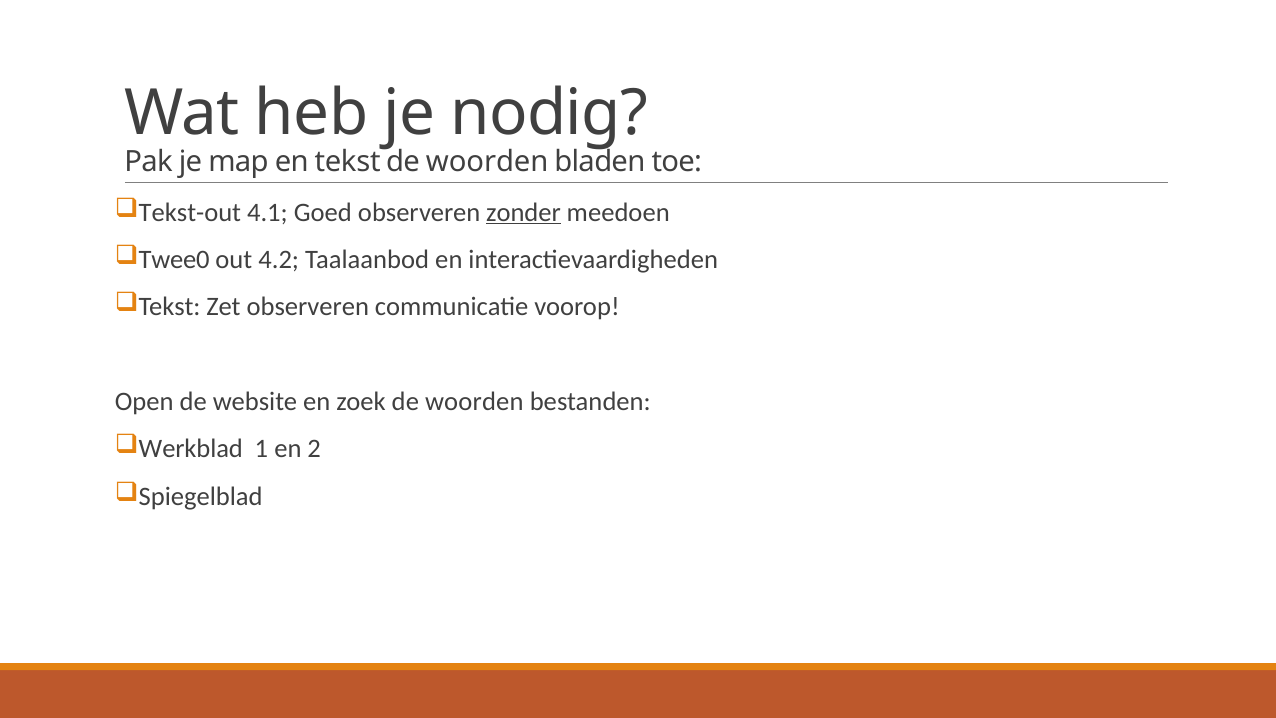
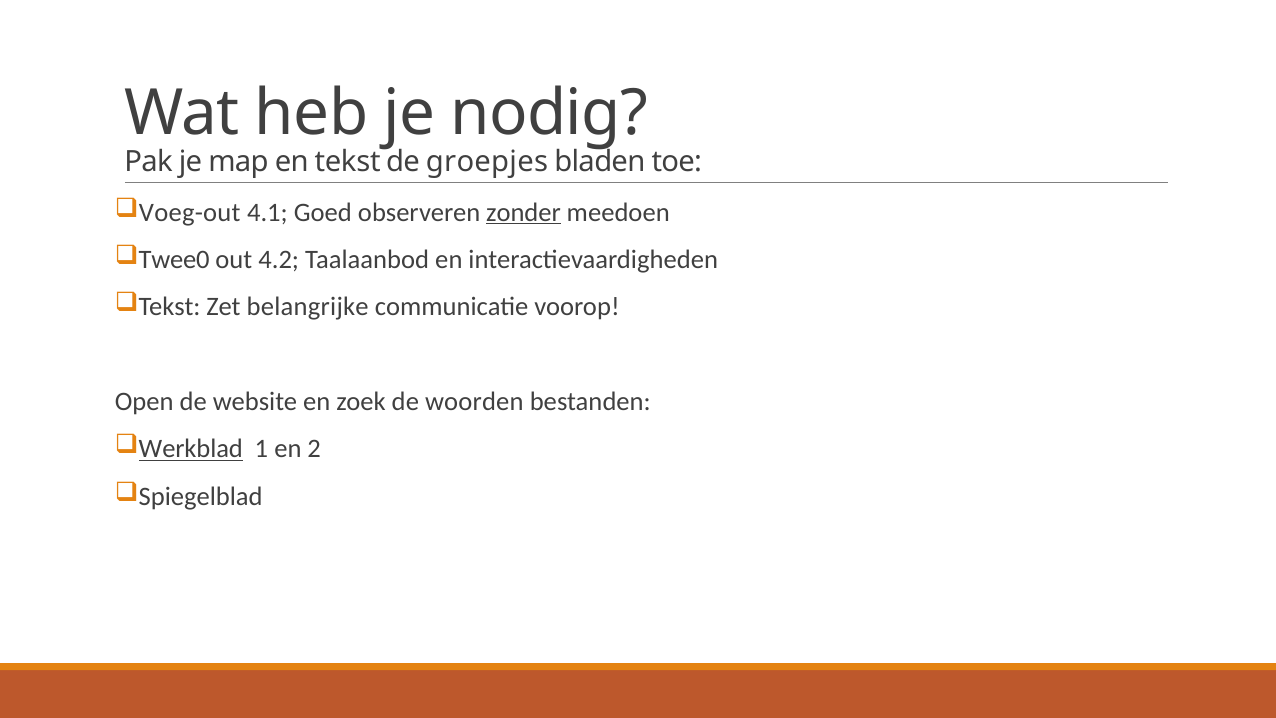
woorden: woorden -> groepjes (487, 161)
Tekst-out: Tekst-out -> Voeg-out (190, 212)
Zet observeren: observeren -> belangrijke (308, 307)
Werkblad underline: none -> present (191, 449)
